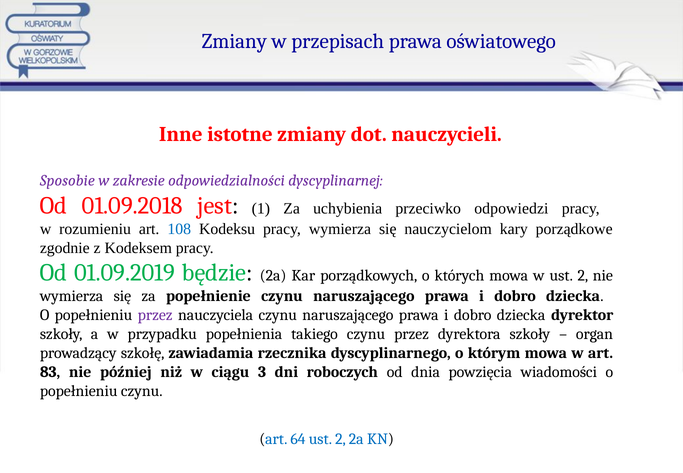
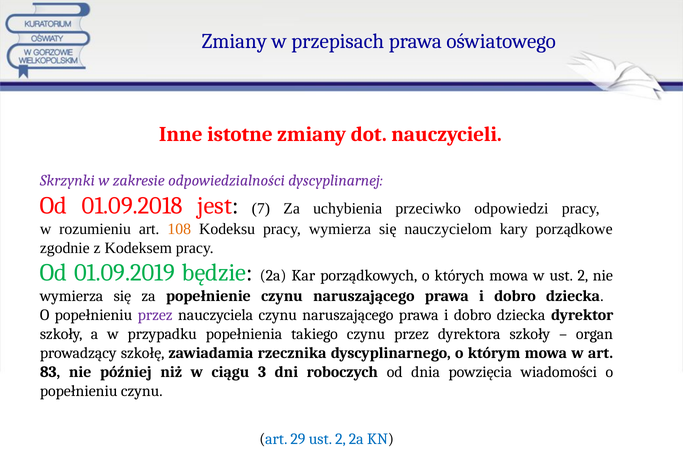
Sposobie: Sposobie -> Skrzynki (67, 181)
1: 1 -> 7 (261, 208)
108 colour: blue -> orange (179, 229)
64: 64 -> 29 (298, 439)
